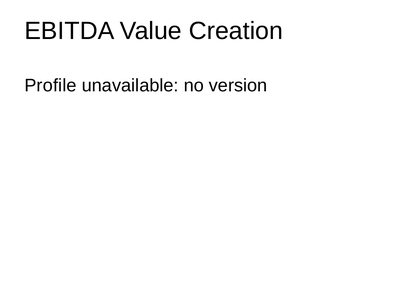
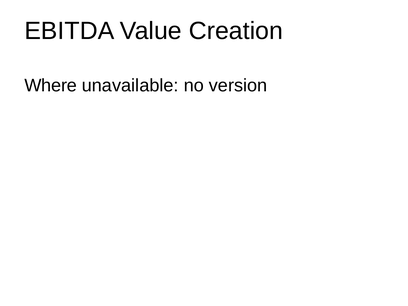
Profile: Profile -> Where (51, 86)
